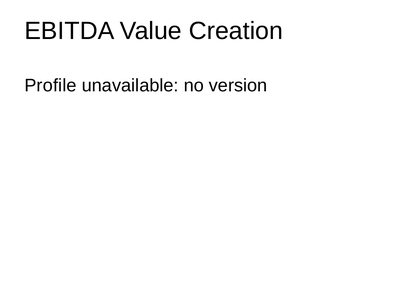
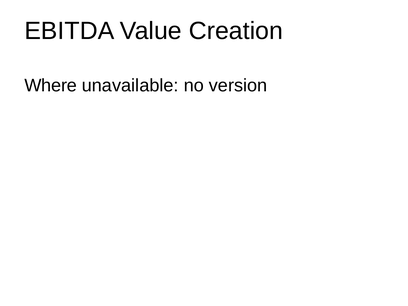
Profile: Profile -> Where (51, 86)
